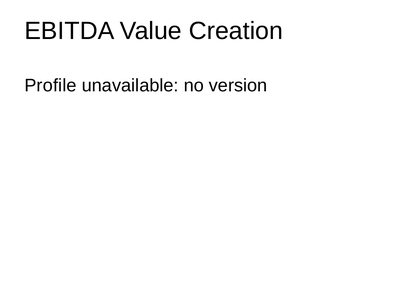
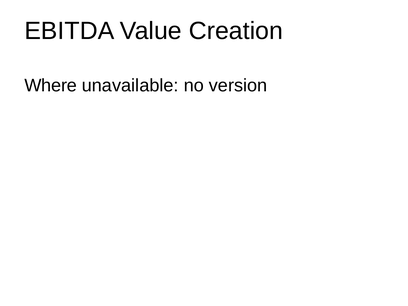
Profile: Profile -> Where (51, 86)
